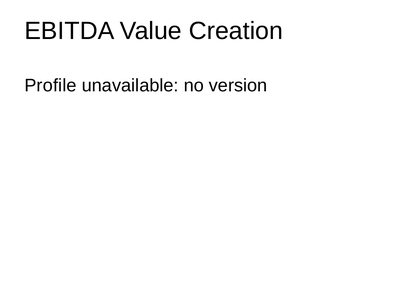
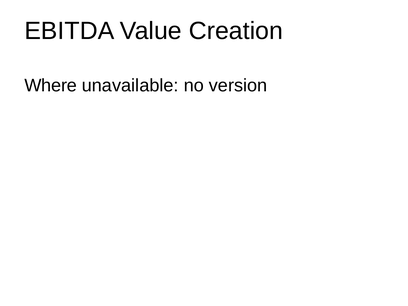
Profile: Profile -> Where (51, 86)
